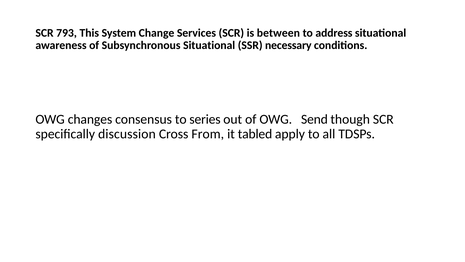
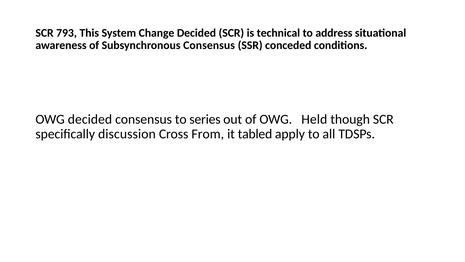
Change Services: Services -> Decided (196, 33)
between: between -> technical (278, 33)
Subsynchronous Situational: Situational -> Consensus (209, 45)
necessary: necessary -> conceded (288, 45)
OWG changes: changes -> decided (90, 119)
Send: Send -> Held (314, 119)
